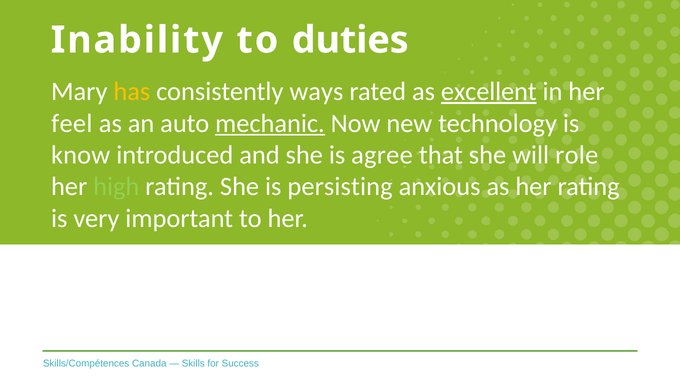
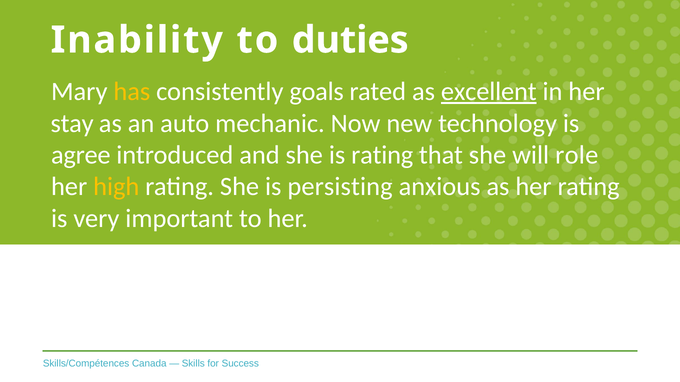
ways: ways -> goals (317, 92)
feel: feel -> stay (72, 124)
mechanic underline: present -> none (270, 124)
know: know -> agree (81, 155)
is agree: agree -> rating (382, 155)
high colour: light green -> yellow (116, 187)
